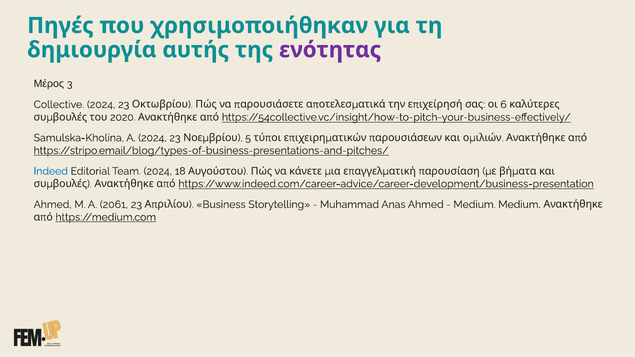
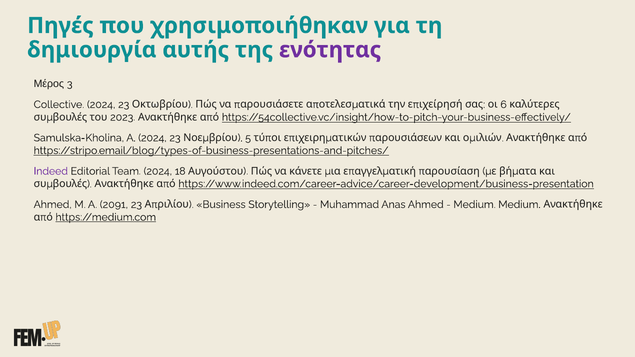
2020: 2020 -> 2023 (123, 117)
Indeed colour: blue -> purple (51, 171)
2061: 2061 -> 2091 (114, 205)
